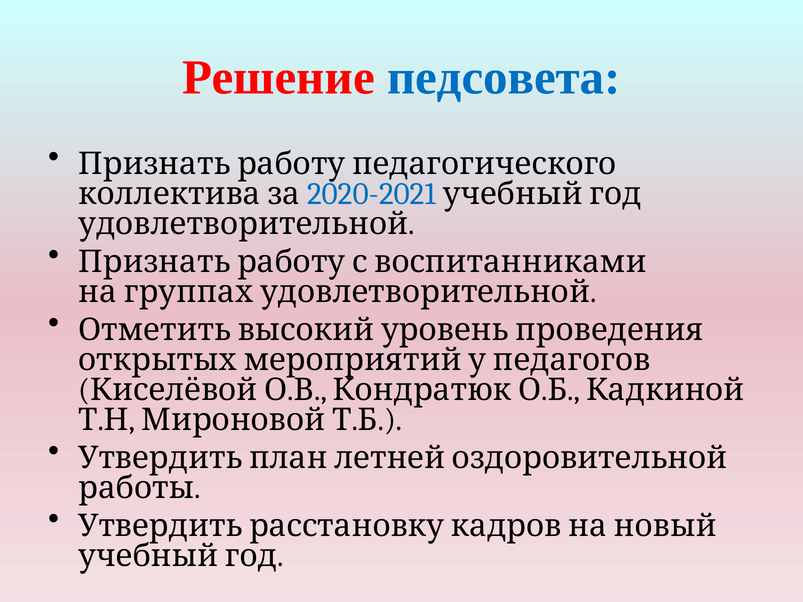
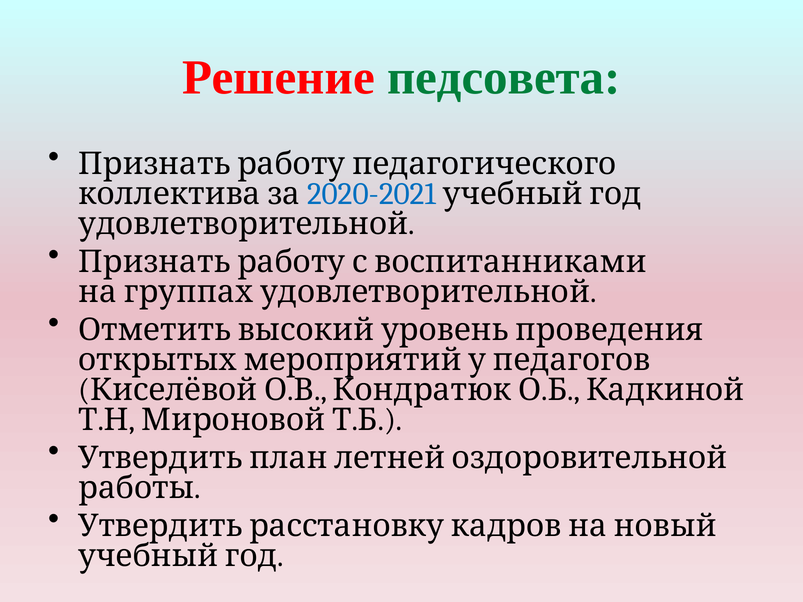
педсовета colour: blue -> green (504, 78)
